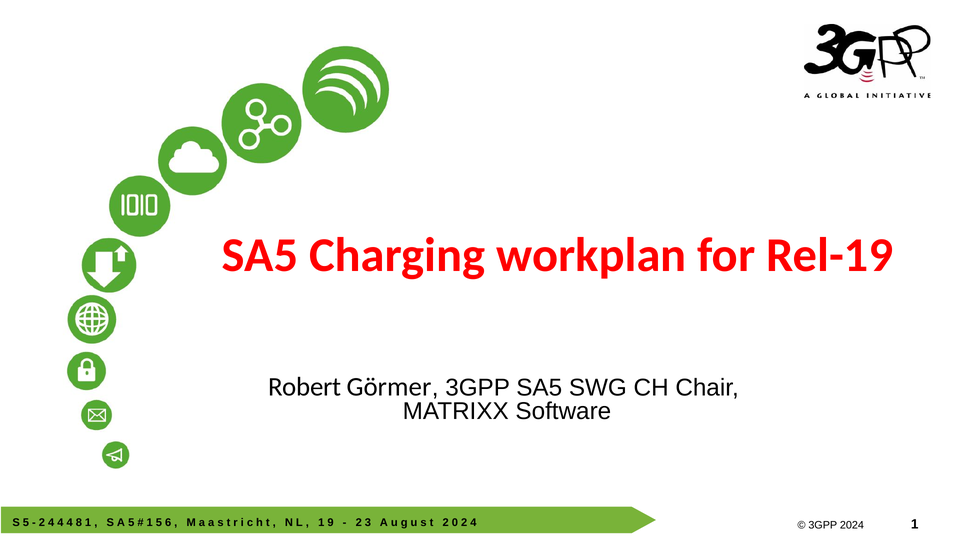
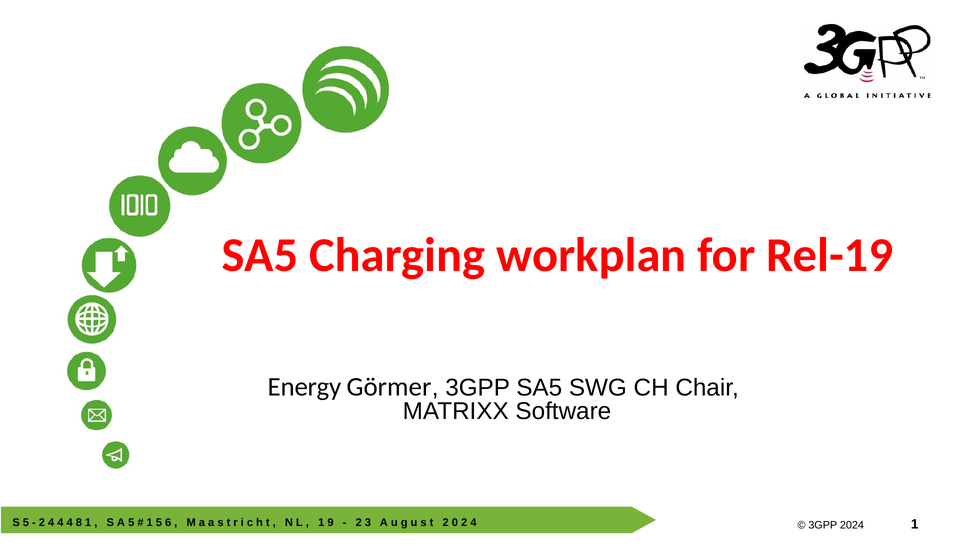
Robert: Robert -> Energy (305, 387)
